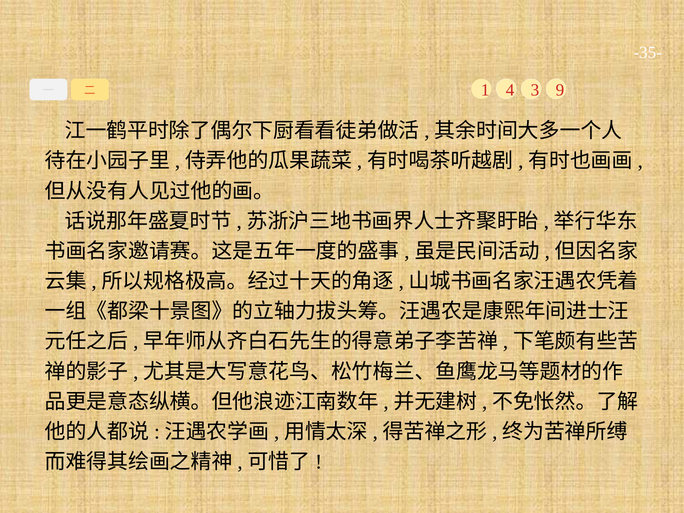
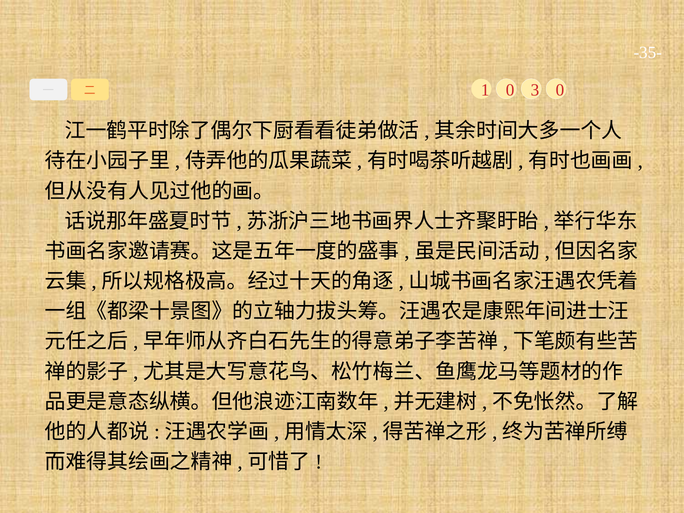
1 4: 4 -> 0 (510, 90)
3 9: 9 -> 0 (560, 90)
